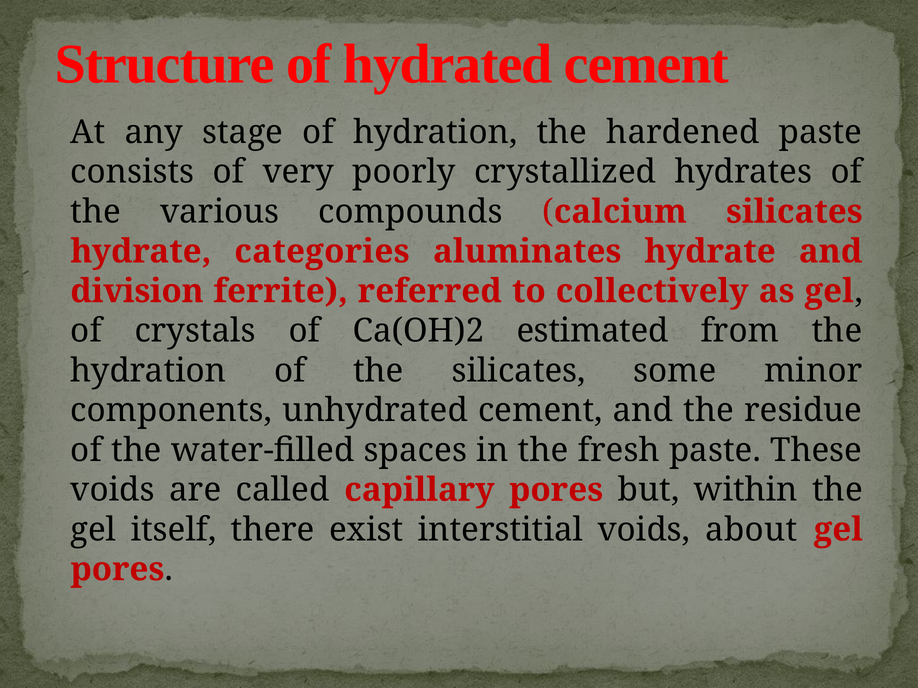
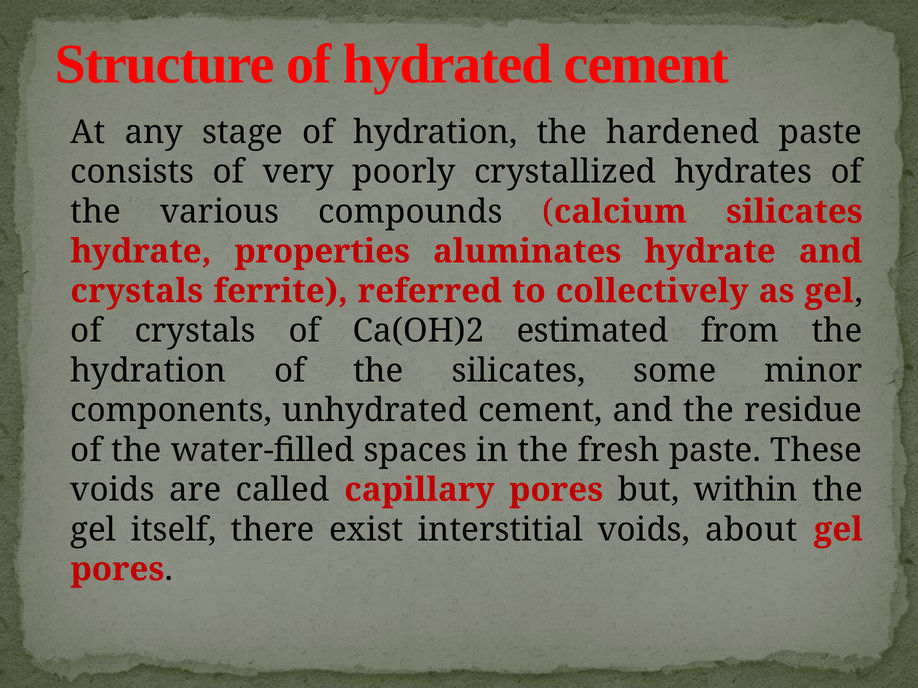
categories: categories -> properties (322, 252)
division: division -> crystals (137, 291)
